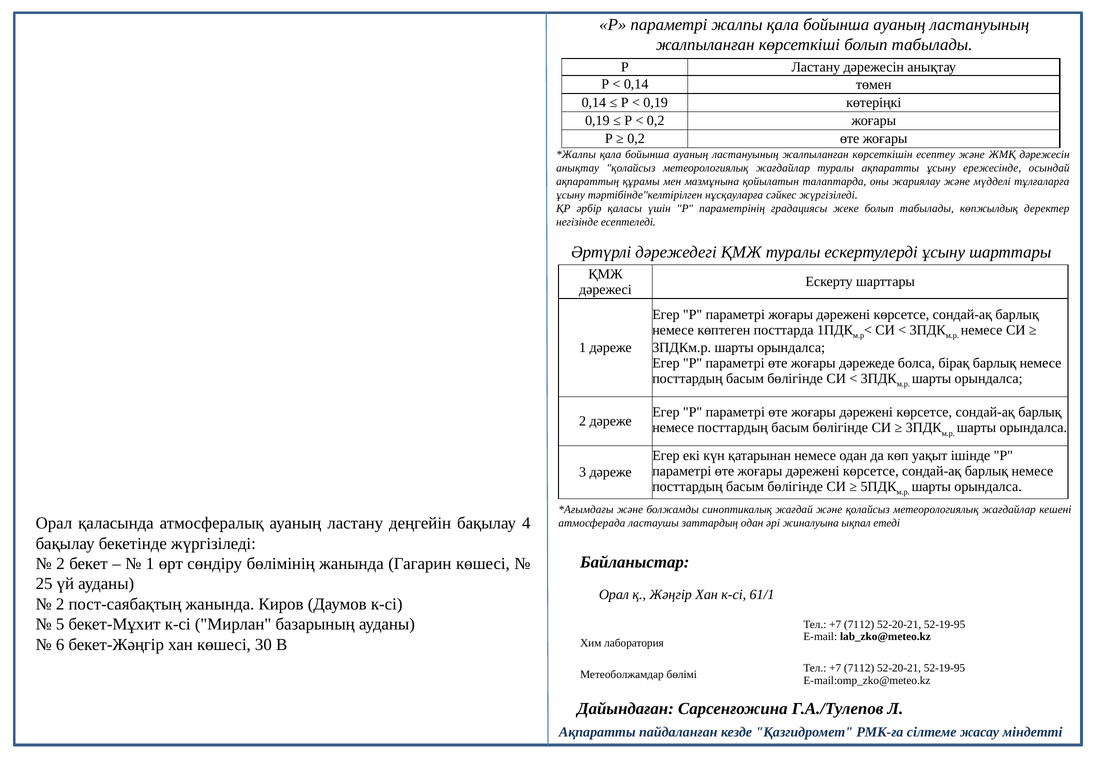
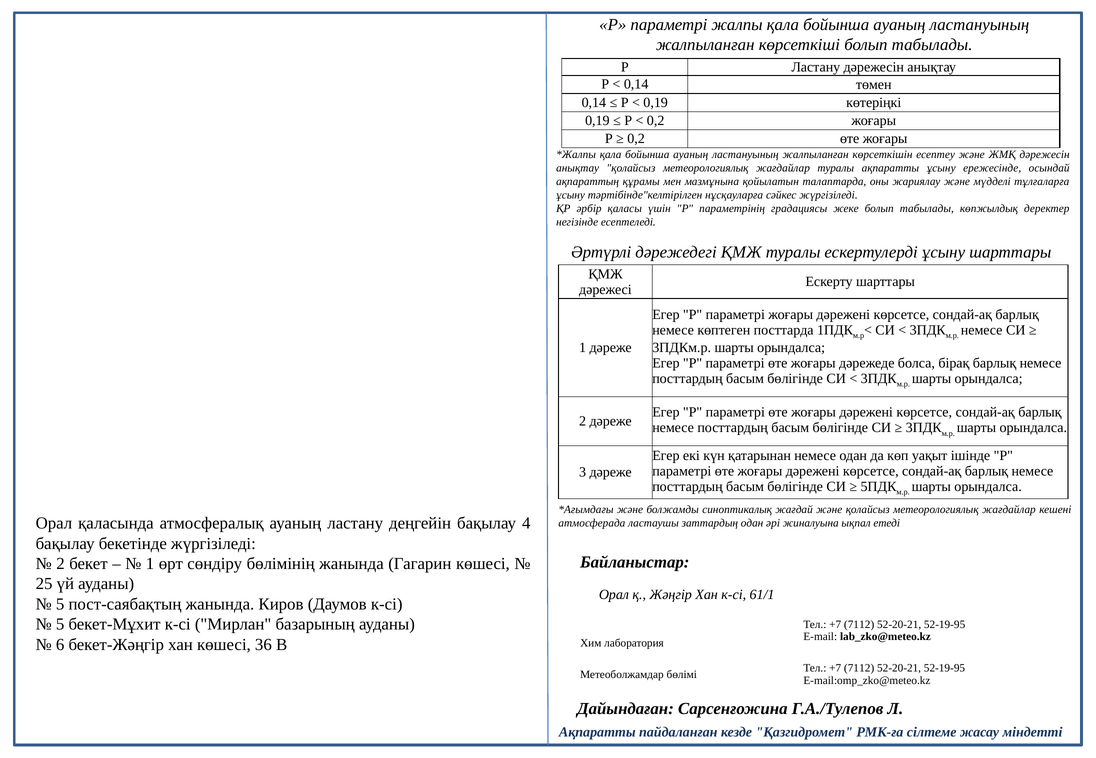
2: 2 -> 5 (60, 605)
30: 30 -> 36 (263, 645)
